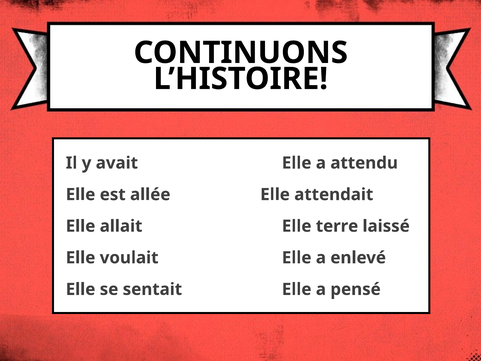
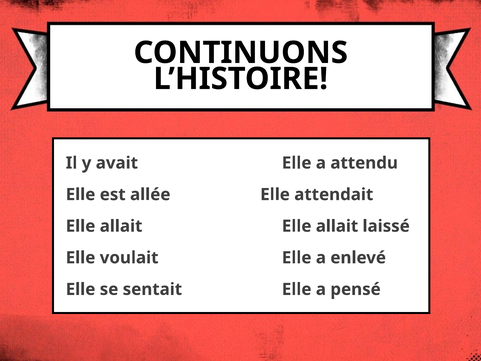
allait Elle terre: terre -> allait (337, 226)
